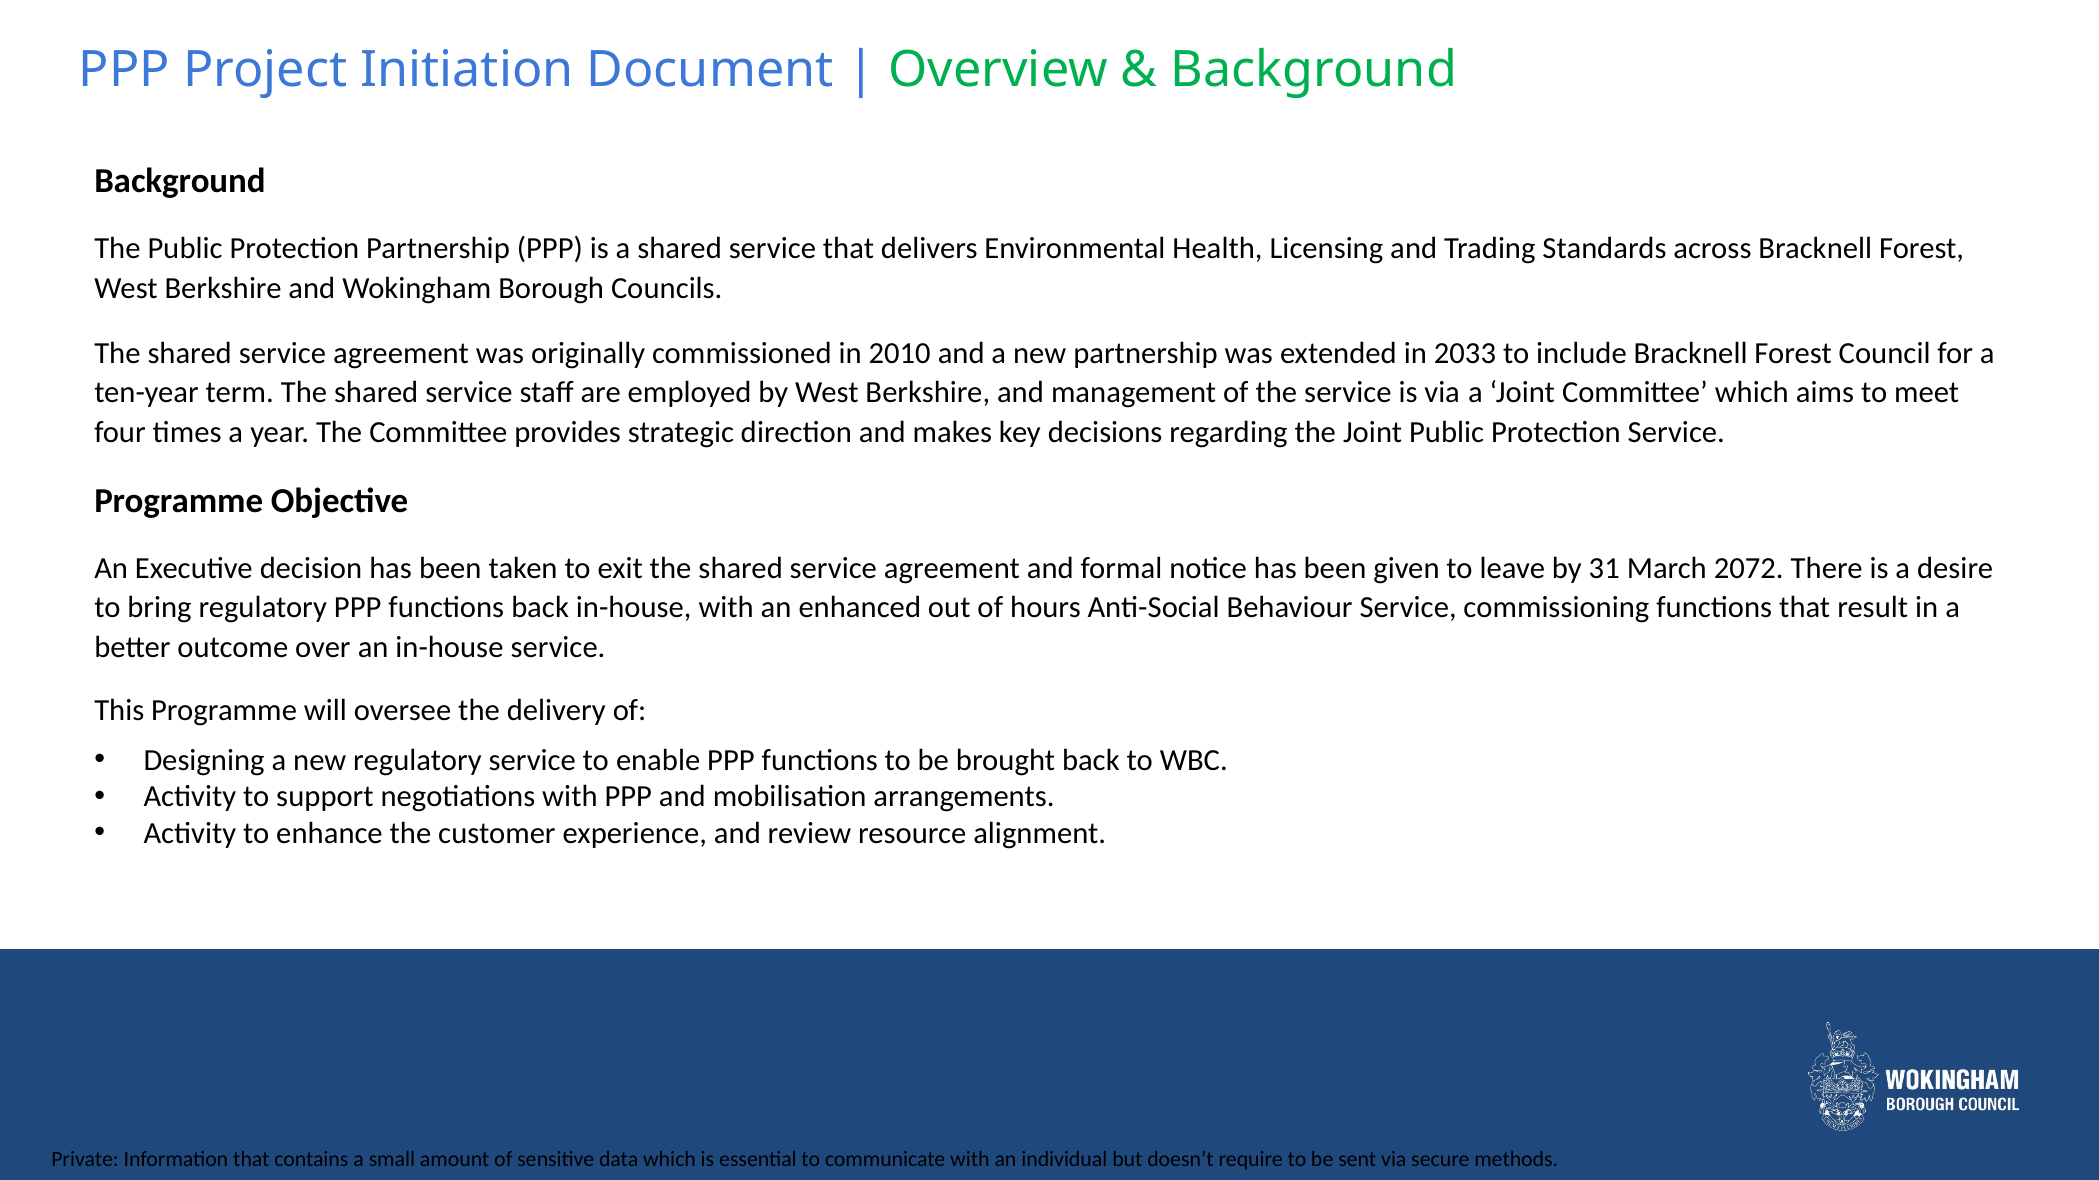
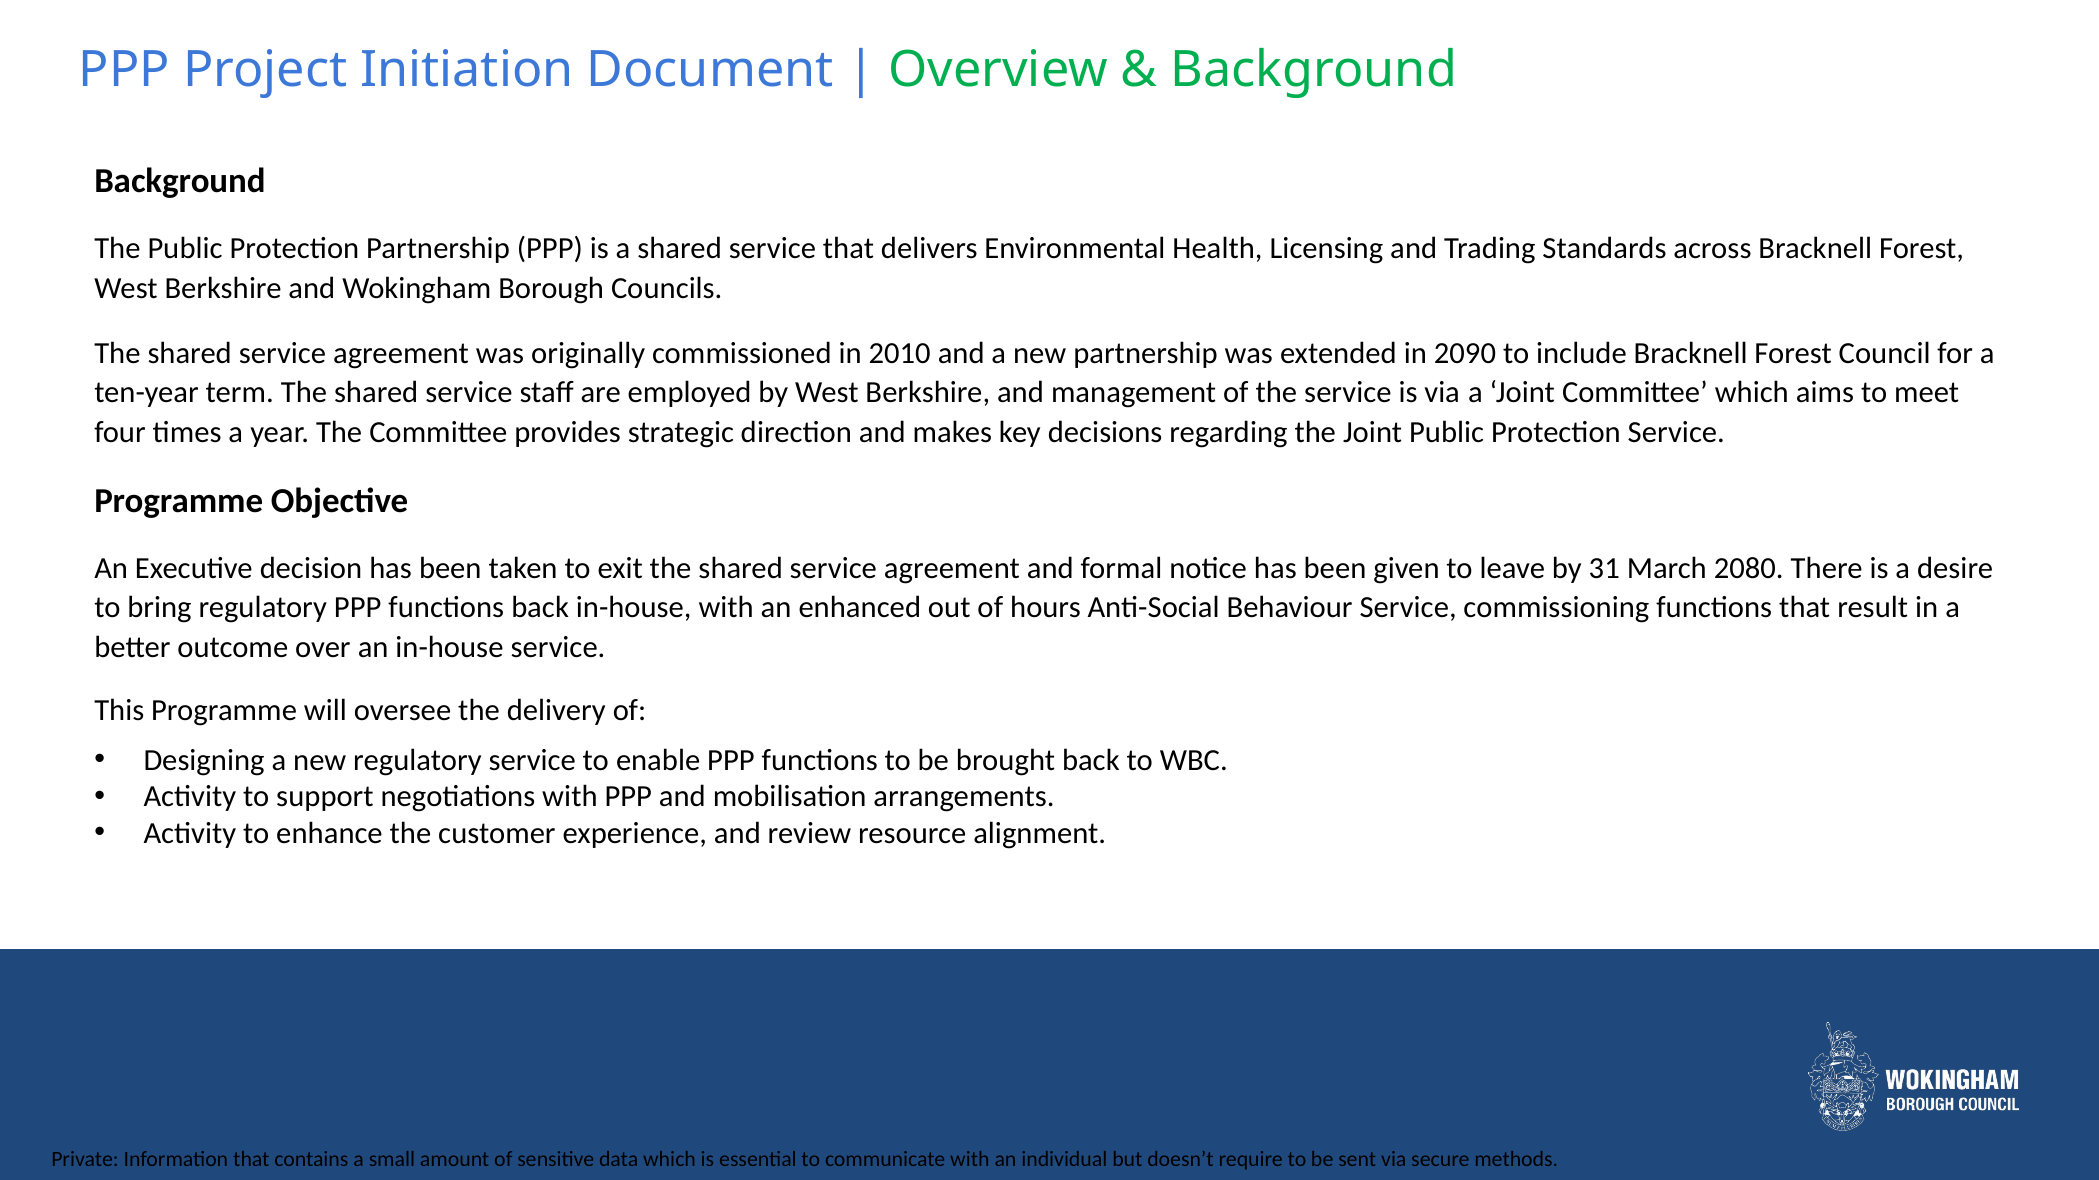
2033: 2033 -> 2090 (1465, 354)
2072: 2072 -> 2080 (1749, 569)
